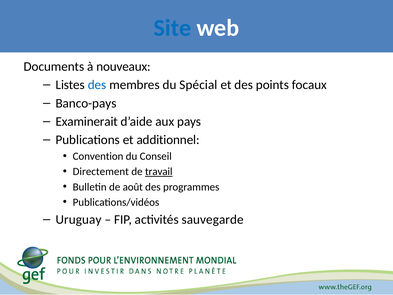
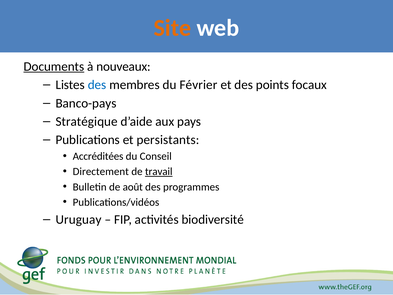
Site colour: blue -> orange (172, 28)
Documents underline: none -> present (54, 66)
Spécial: Spécial -> Février (198, 85)
Examinerait: Examinerait -> Stratégique (87, 121)
additionnel: additionnel -> persistants (168, 140)
Convention: Convention -> Accréditées (98, 156)
sauvegarde: sauvegarde -> biodiversité (213, 219)
